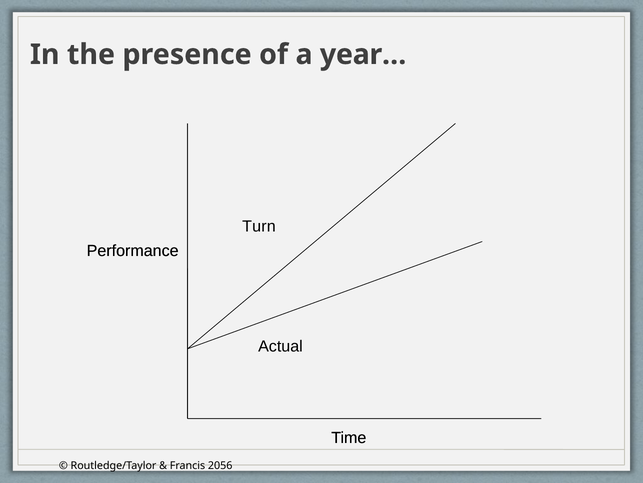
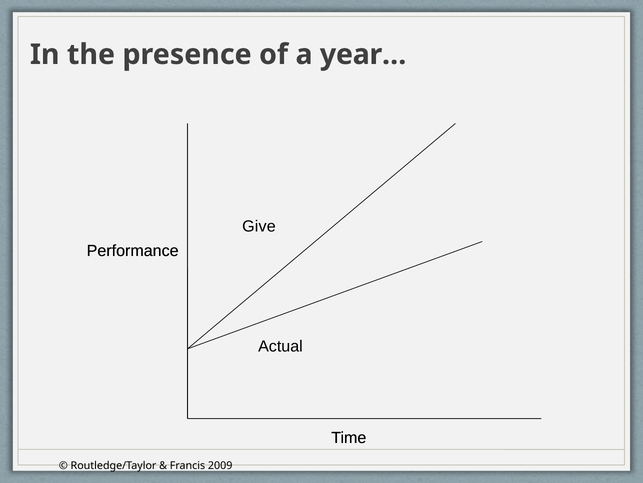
Turn: Turn -> Give (259, 226)
2056: 2056 -> 2009 (220, 465)
